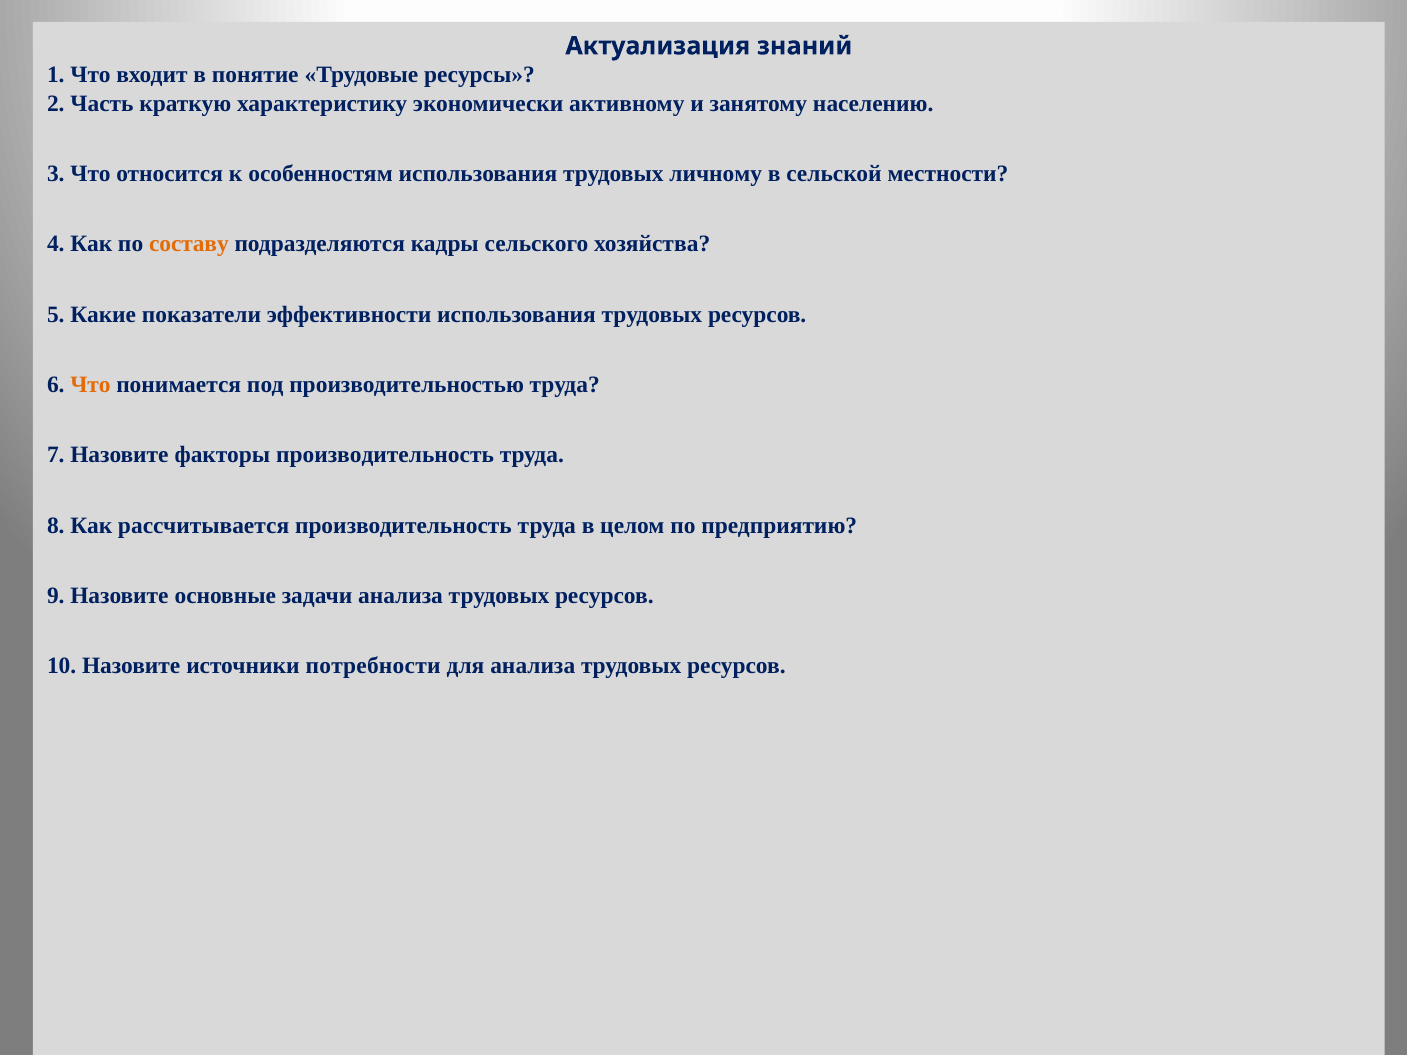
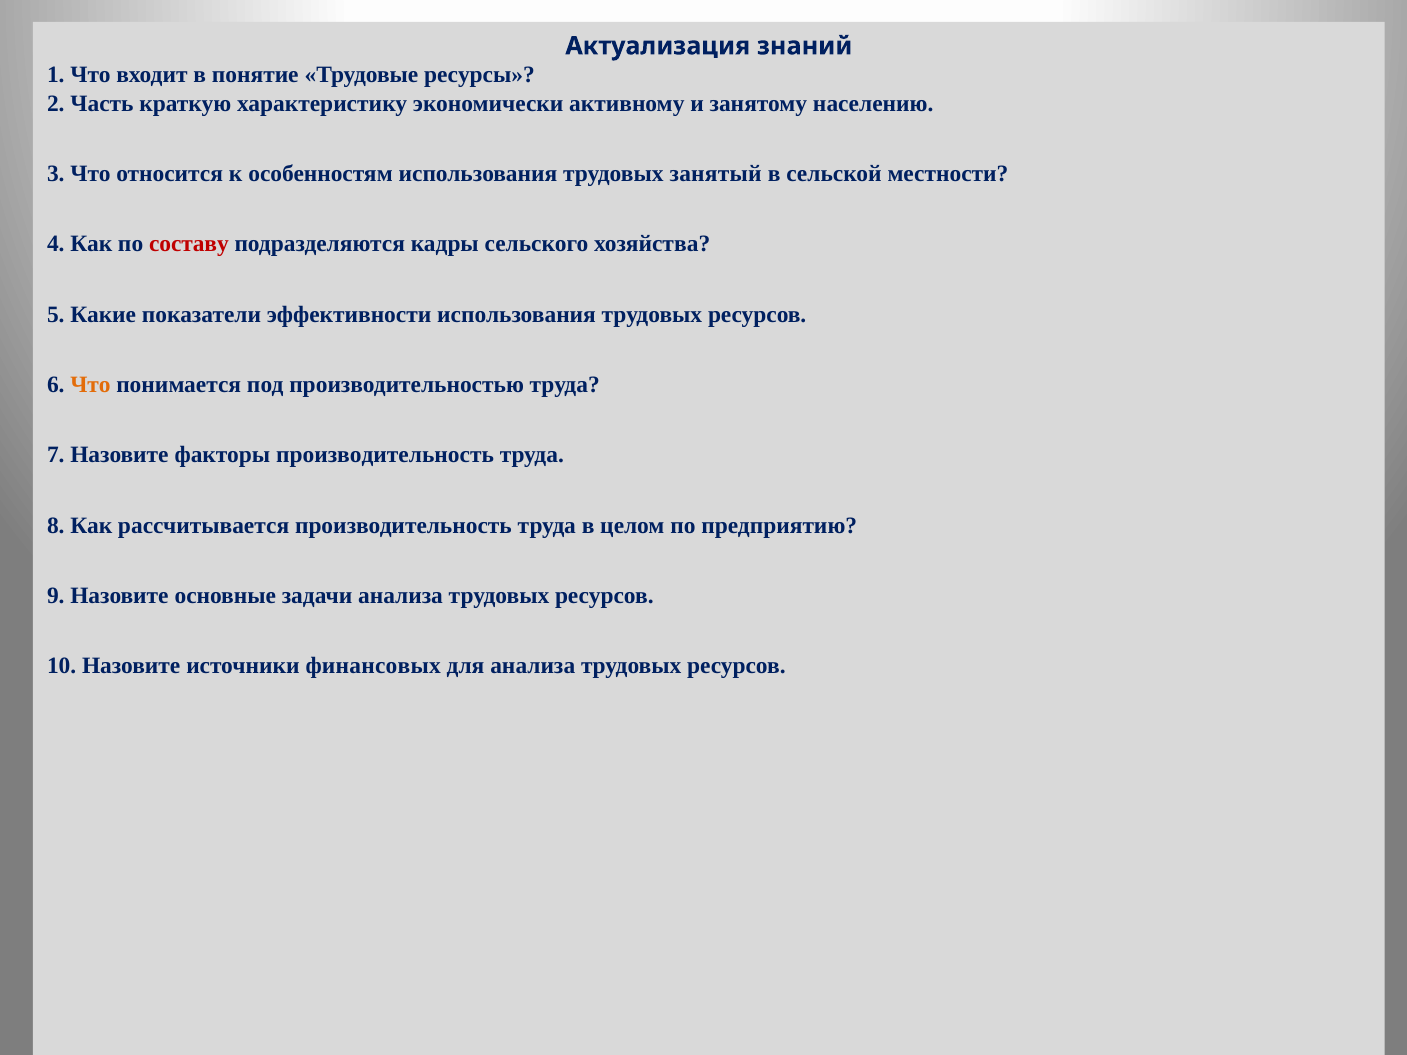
личному: личному -> занятый (716, 174)
составу colour: orange -> red (189, 244)
потребности: потребности -> финансовых (373, 666)
